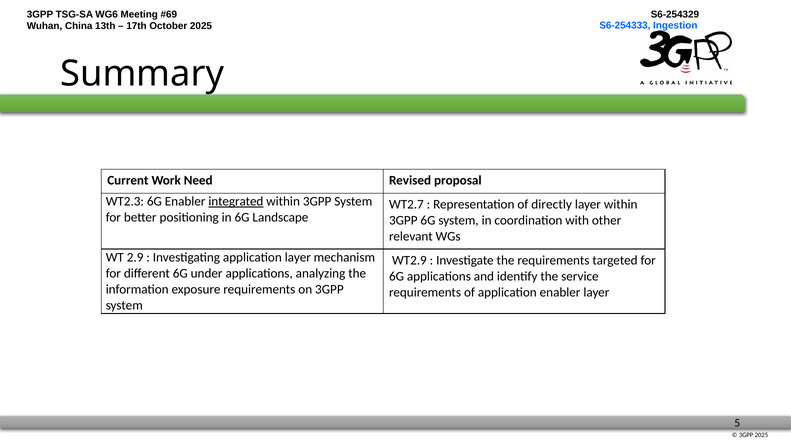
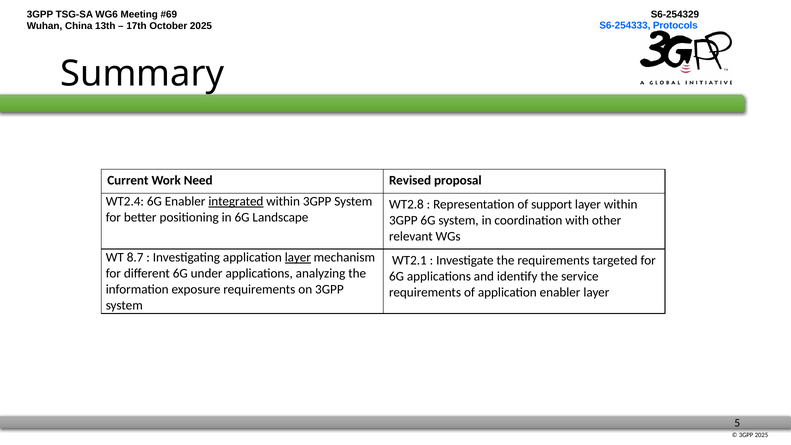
Ingestion: Ingestion -> Protocols (675, 25)
WT2.3: WT2.3 -> WT2.4 (125, 201)
WT2.7: WT2.7 -> WT2.8 (406, 204)
directly: directly -> support (552, 204)
2.9: 2.9 -> 8.7 (135, 257)
layer underline: none -> present (298, 257)
WT2.9: WT2.9 -> WT2.1 (409, 260)
